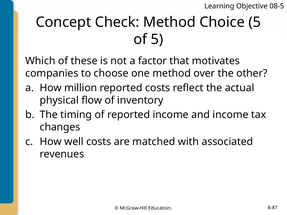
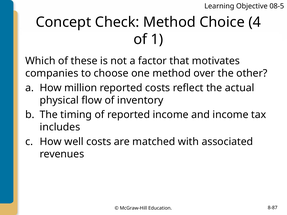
Choice 5: 5 -> 4 (255, 22)
of 5: 5 -> 1 (157, 40)
changes: changes -> includes (60, 127)
